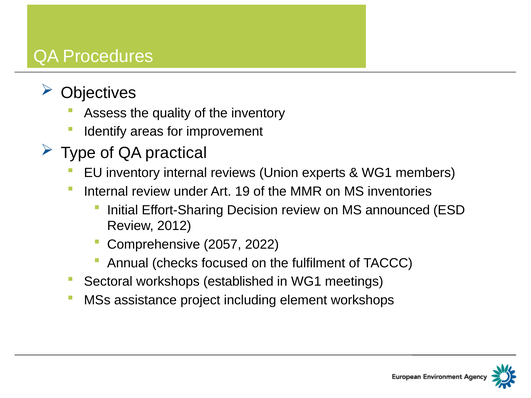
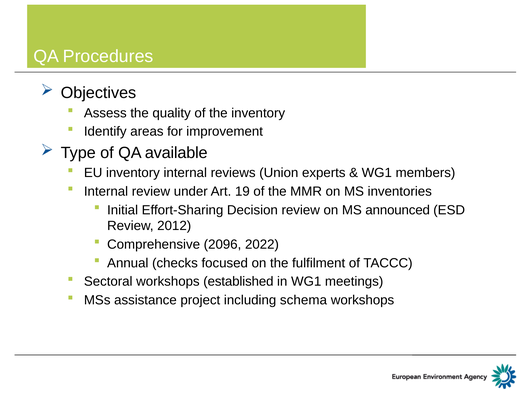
practical: practical -> available (176, 153)
2057: 2057 -> 2096 (223, 245)
element: element -> schema (303, 300)
